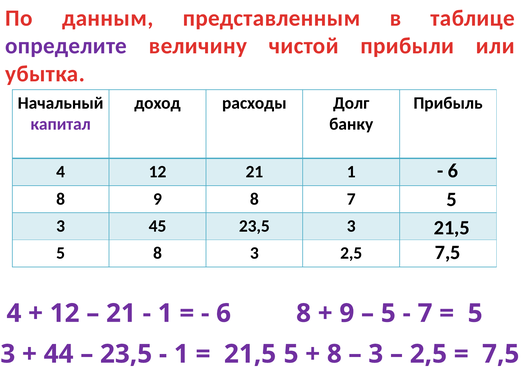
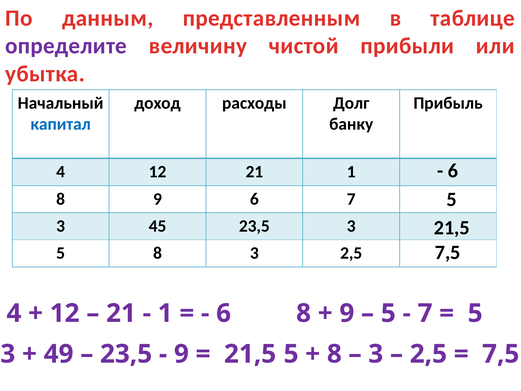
капитал colour: purple -> blue (61, 124)
9 8: 8 -> 6 (254, 199)
44: 44 -> 49 (59, 354)
1: 1 -> 9 (181, 354)
